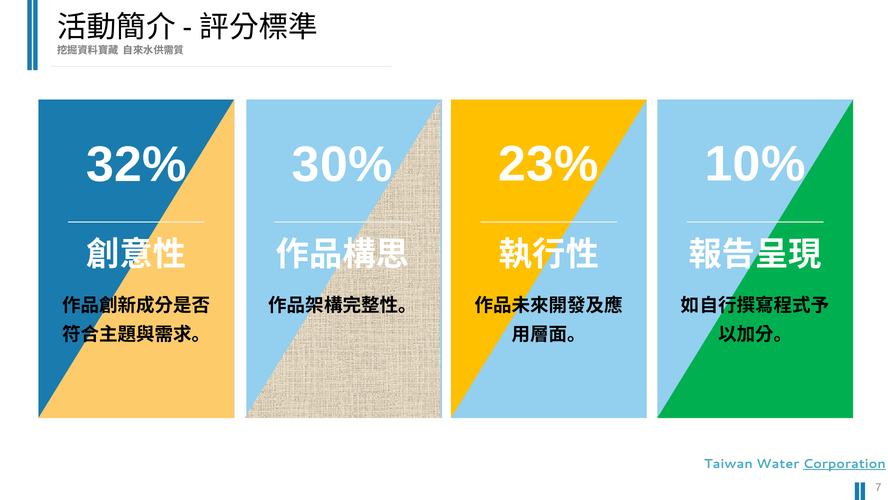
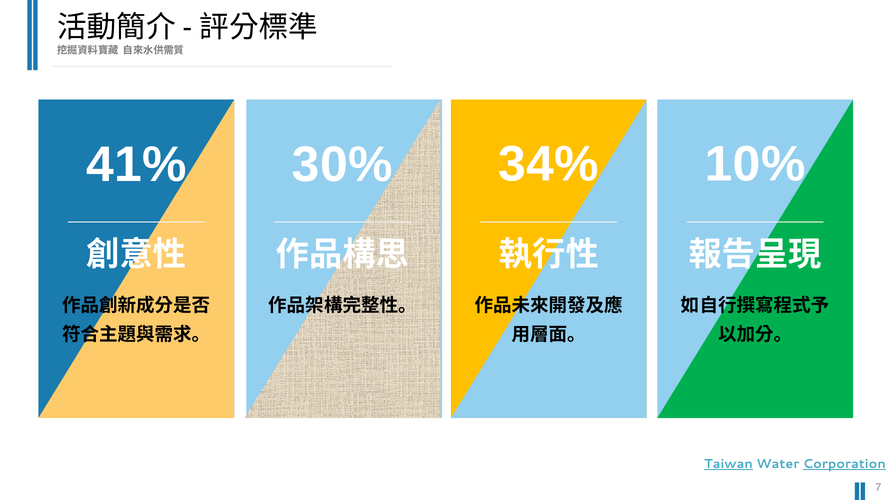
23%: 23% -> 34% (549, 164)
32%: 32% -> 41% (136, 164)
Taiwan underline: none -> present (728, 464)
